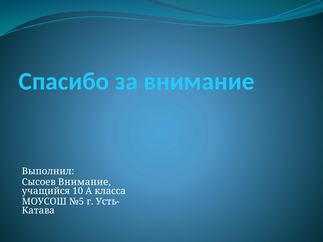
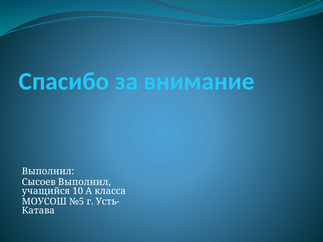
Сысоев Внимание: Внимание -> Выполнил (84, 182)
